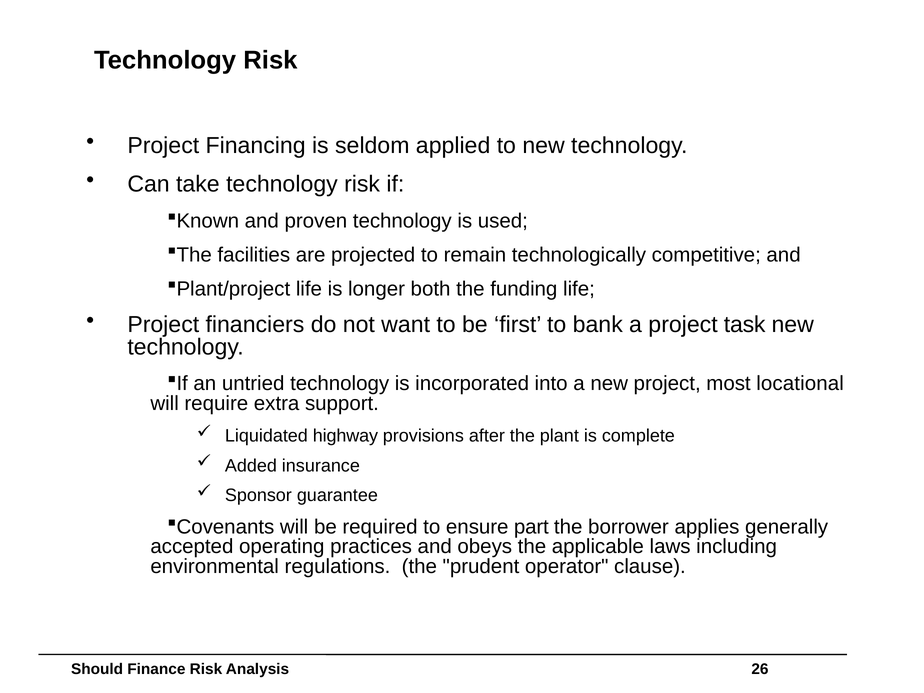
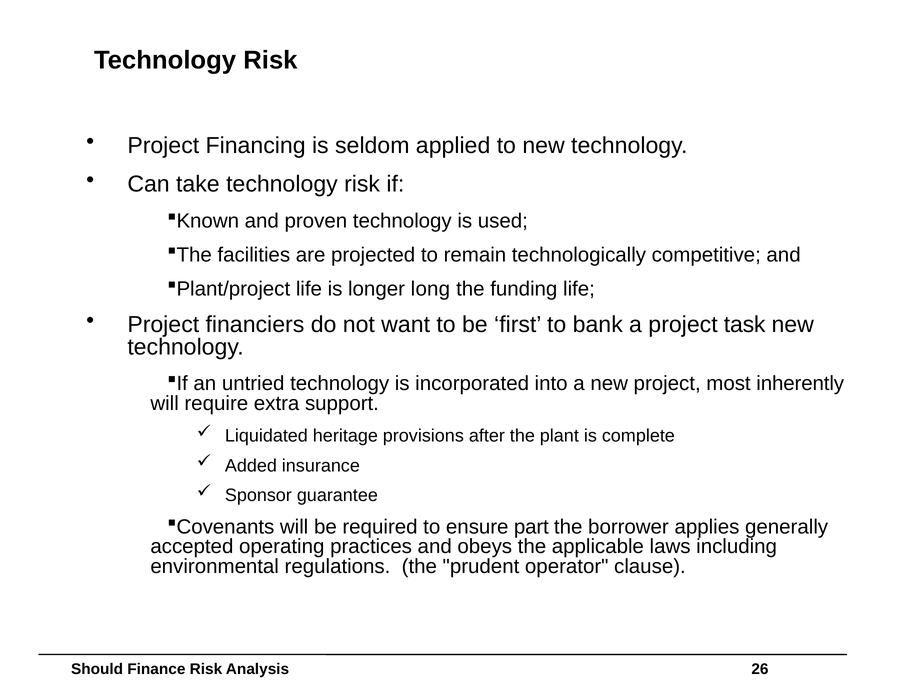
both: both -> long (430, 289)
locational: locational -> inherently (800, 384)
highway: highway -> heritage (345, 436)
